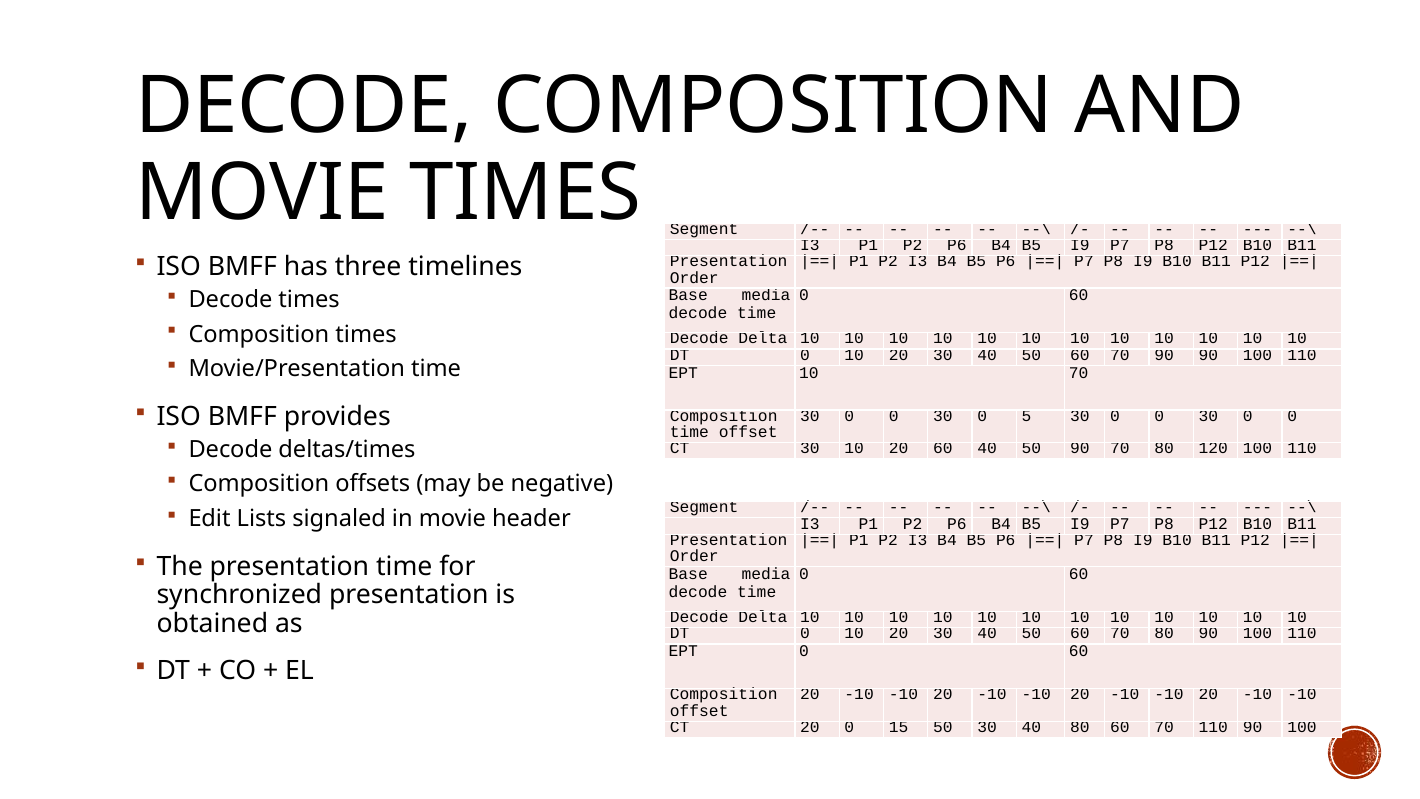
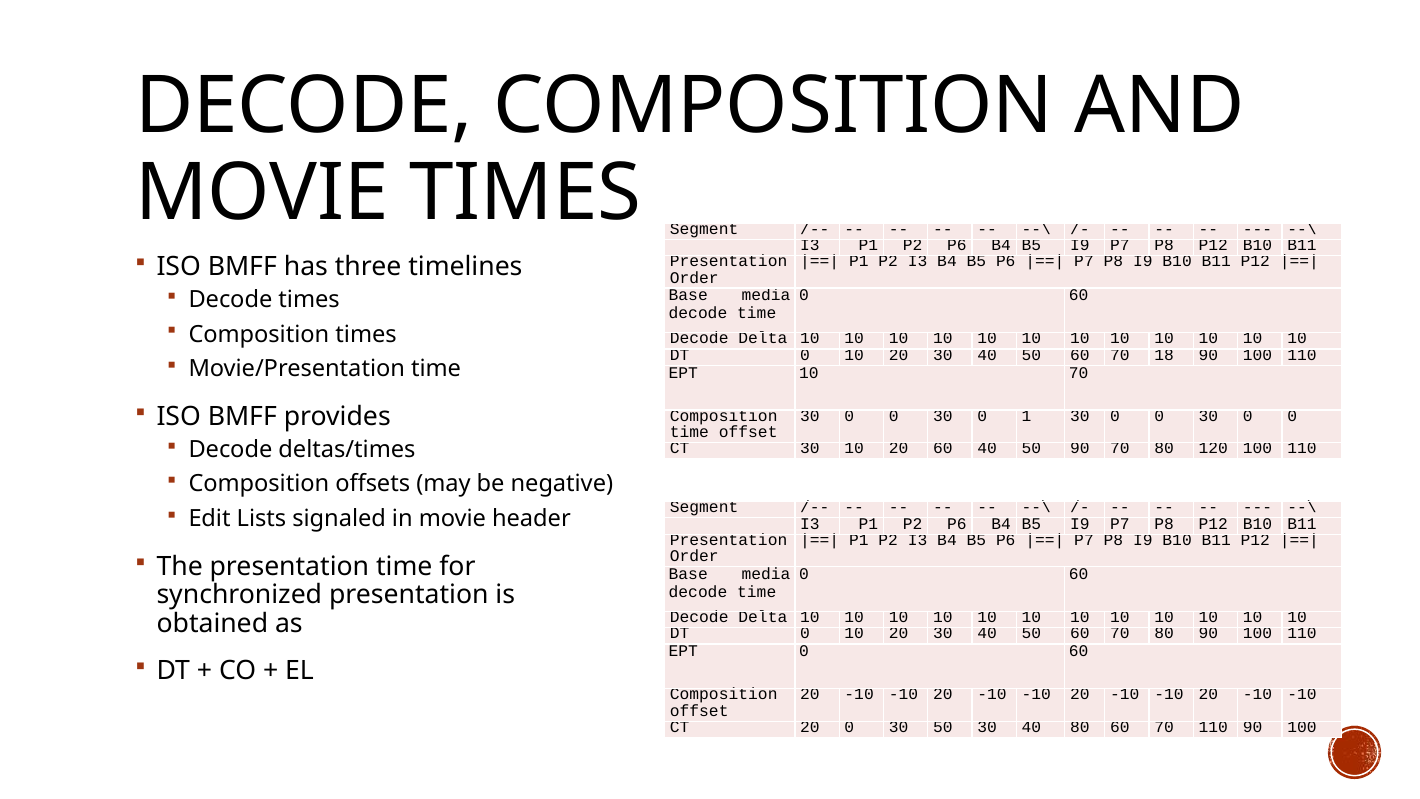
70 90: 90 -> 18 (1164, 355)
5: 5 -> 1 (1026, 416)
20 0 15: 15 -> 30 (899, 727)
